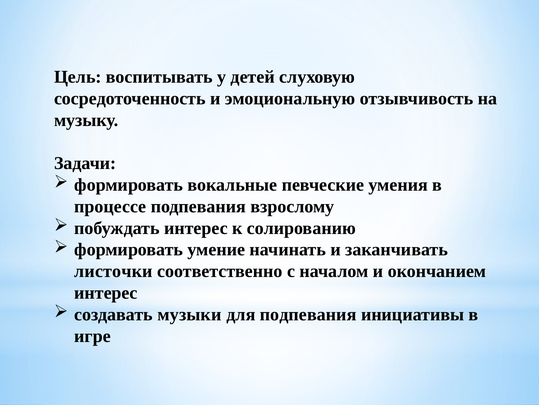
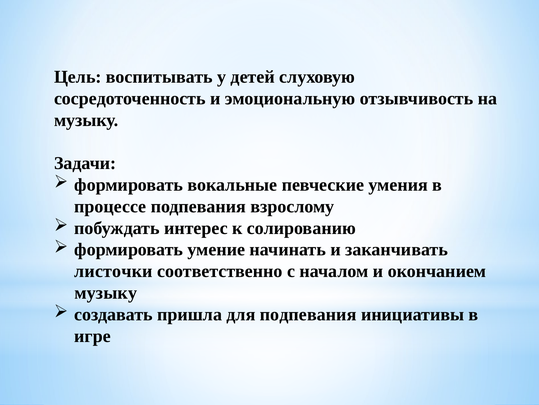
интерес: интерес -> музыку (106, 292)
музыки: музыки -> пришла (190, 314)
